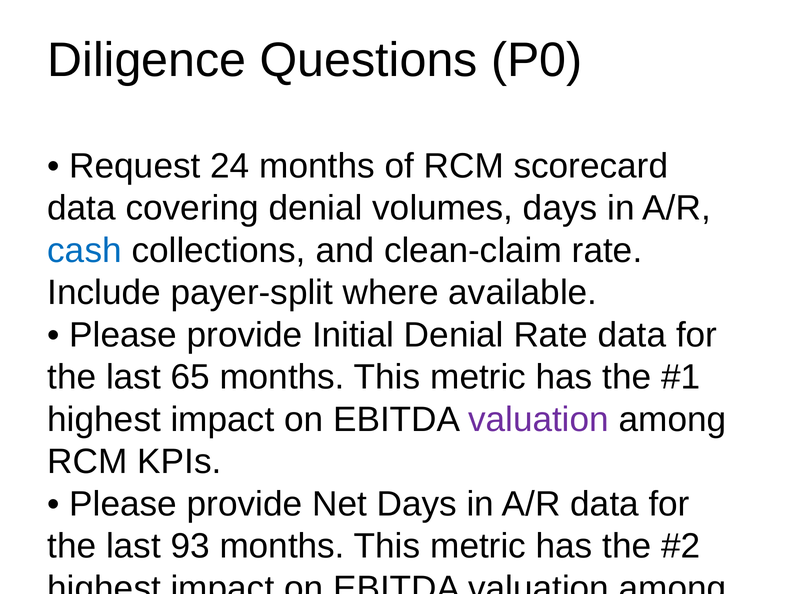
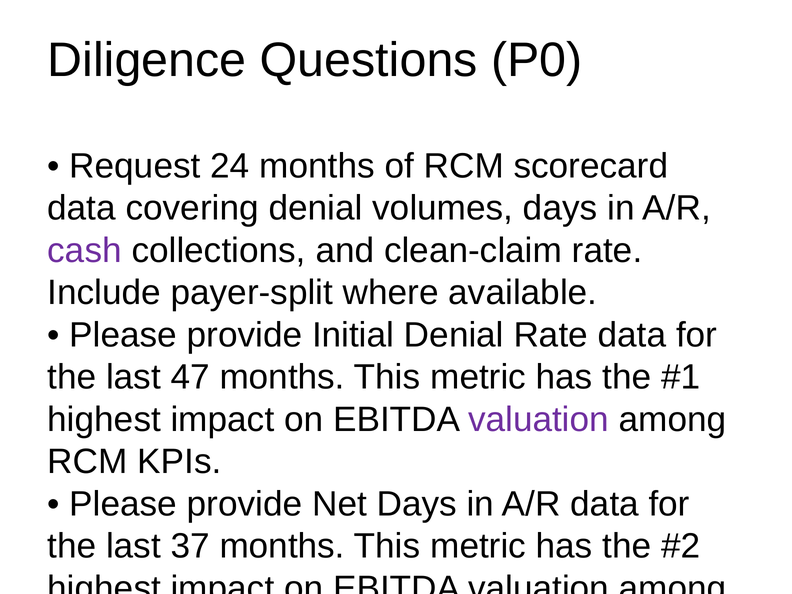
cash colour: blue -> purple (85, 251)
65: 65 -> 47 (190, 377)
93: 93 -> 37 (190, 546)
